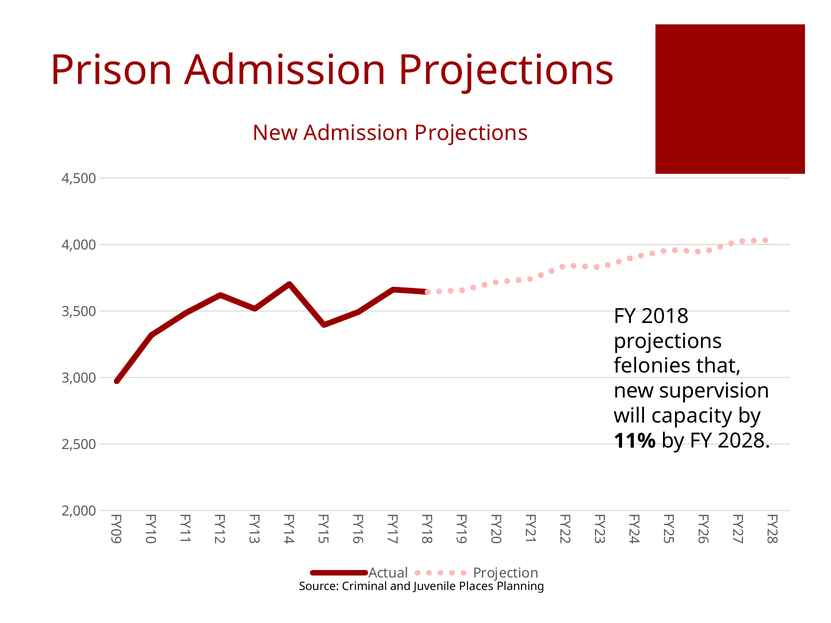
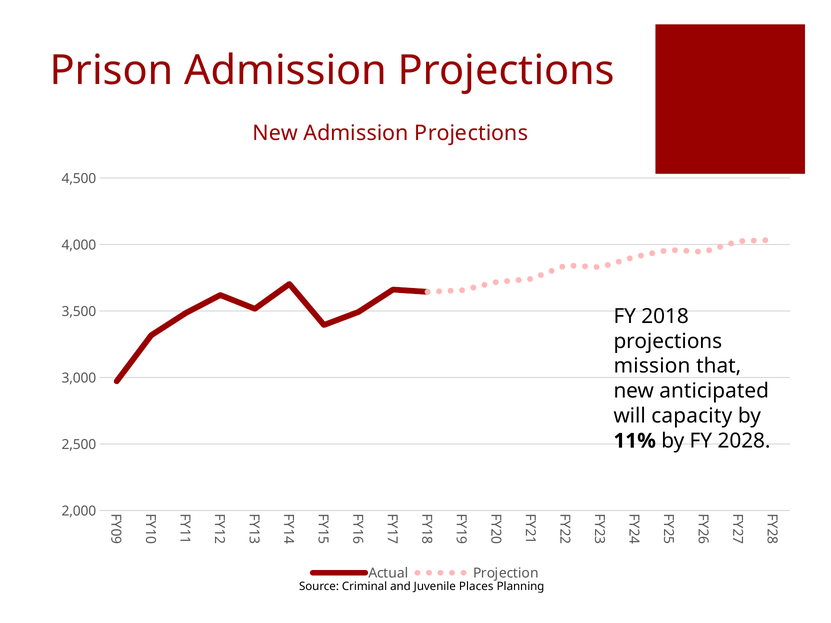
felonies: felonies -> mission (652, 366)
supervision: supervision -> anticipated (714, 391)
